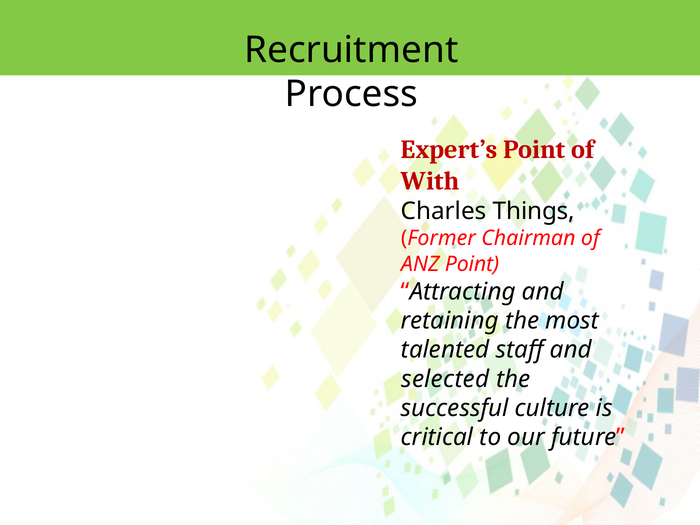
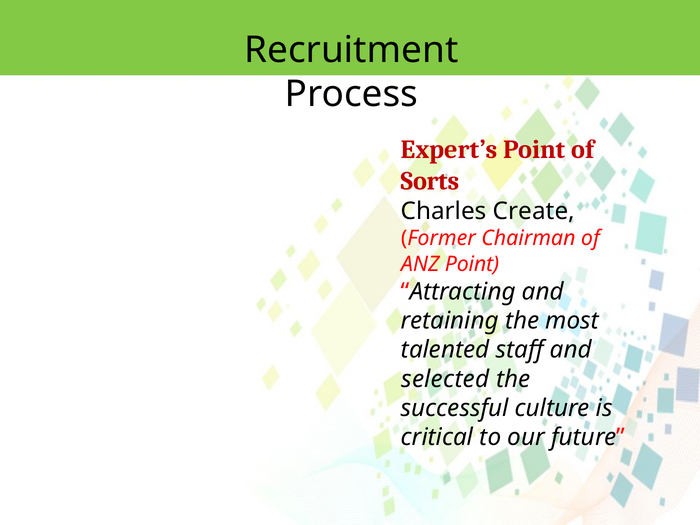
With: With -> Sorts (430, 181)
Things: Things -> Create (534, 211)
